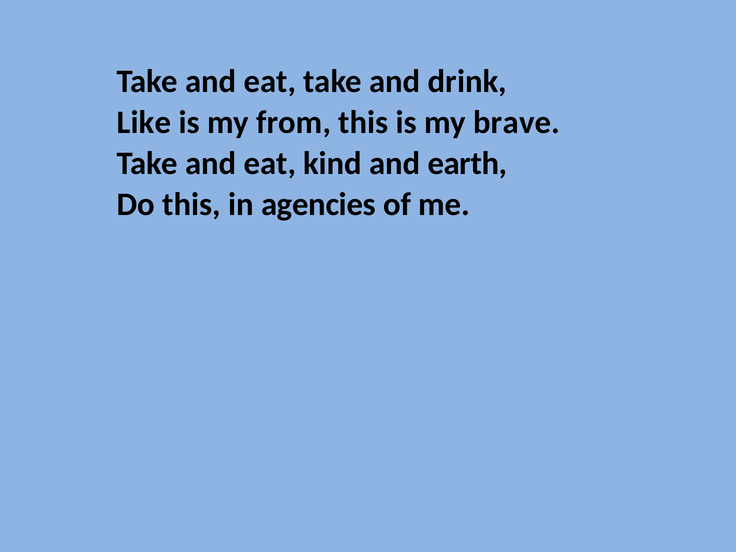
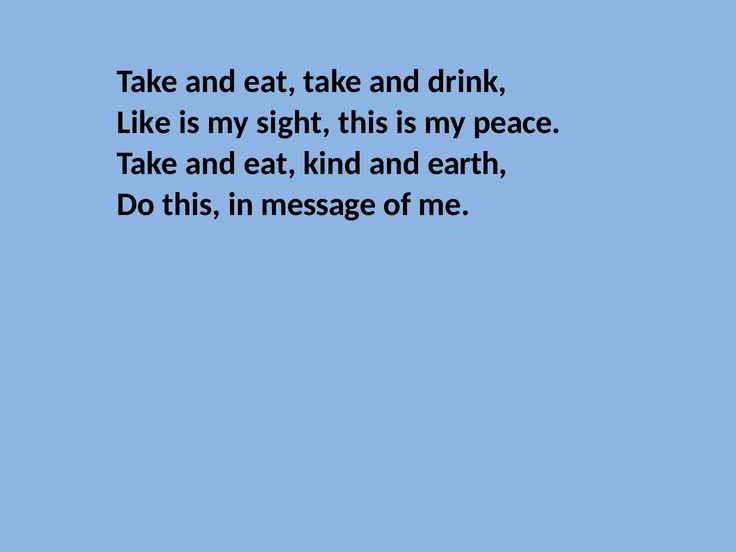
from: from -> sight (294, 123)
brave: brave -> peace (517, 123)
agencies: agencies -> message (318, 205)
